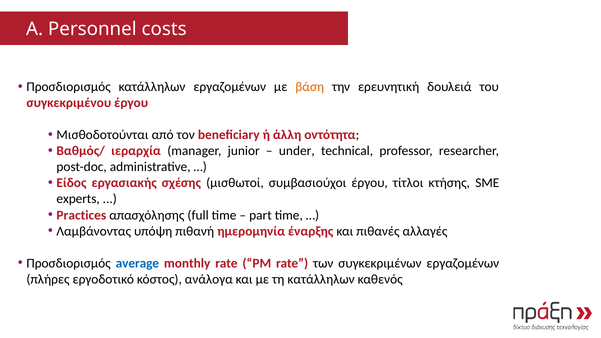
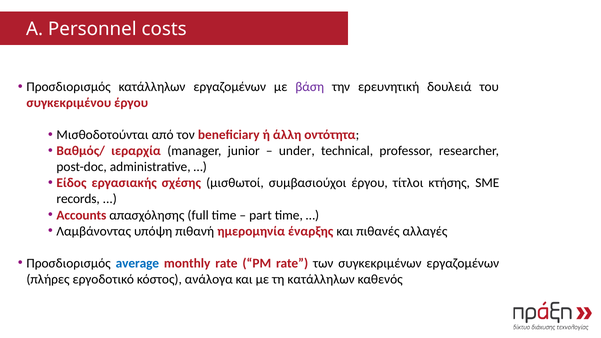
βάση colour: orange -> purple (310, 87)
experts: experts -> records (78, 199)
Practices: Practices -> Accounts (81, 215)
